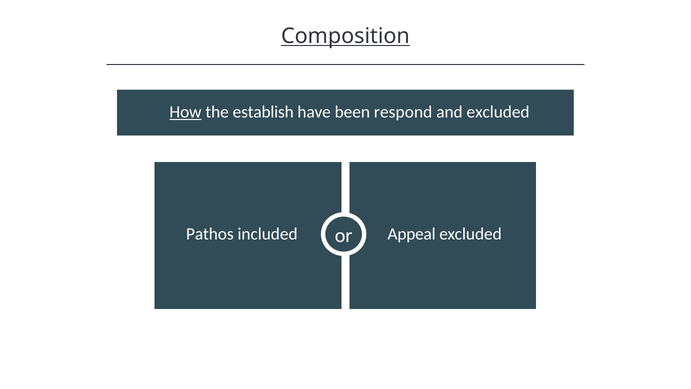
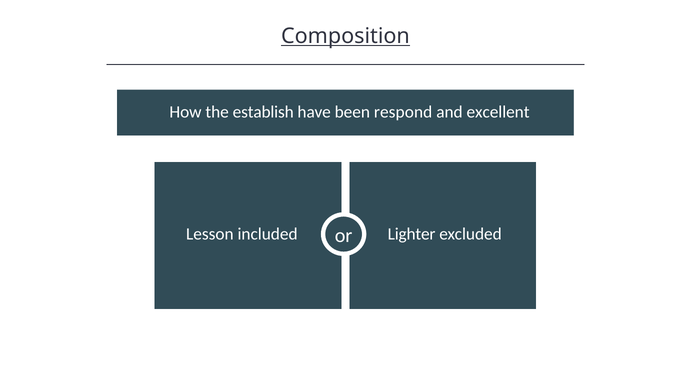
How underline: present -> none (185, 112)
and excluded: excluded -> excellent (498, 112)
Pathos: Pathos -> Lesson (210, 234)
Appeal: Appeal -> Lighter (412, 234)
